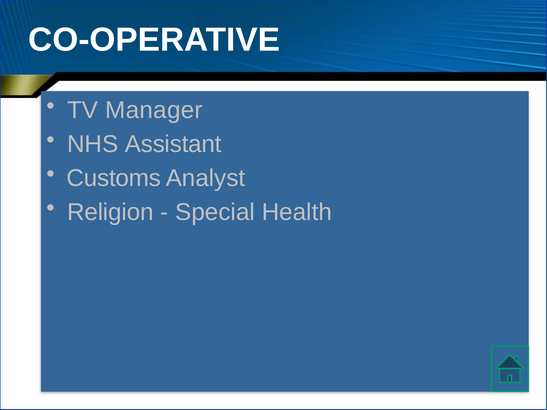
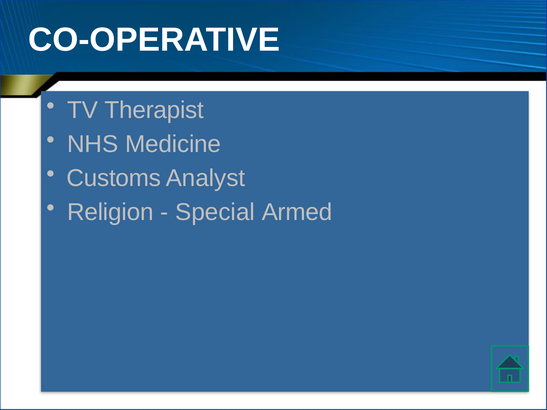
Manager: Manager -> Therapist (154, 110)
Assistant: Assistant -> Medicine (173, 144)
Health: Health -> Armed (297, 212)
